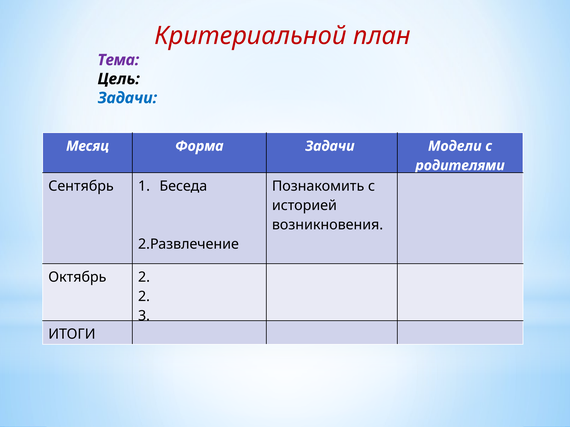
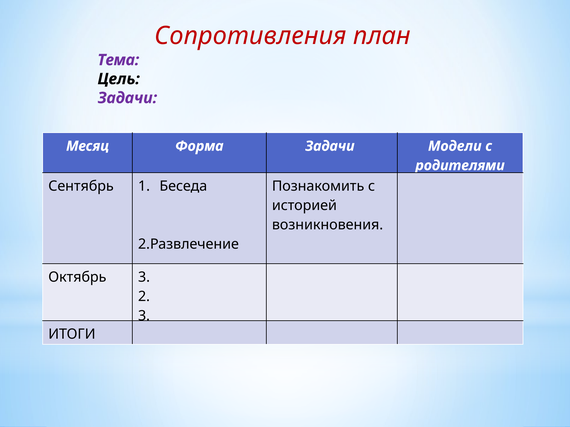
Критериальной: Критериальной -> Сопротивления (250, 36)
Задачи colour: blue -> purple (127, 98)
Октябрь 2: 2 -> 3 (144, 277)
